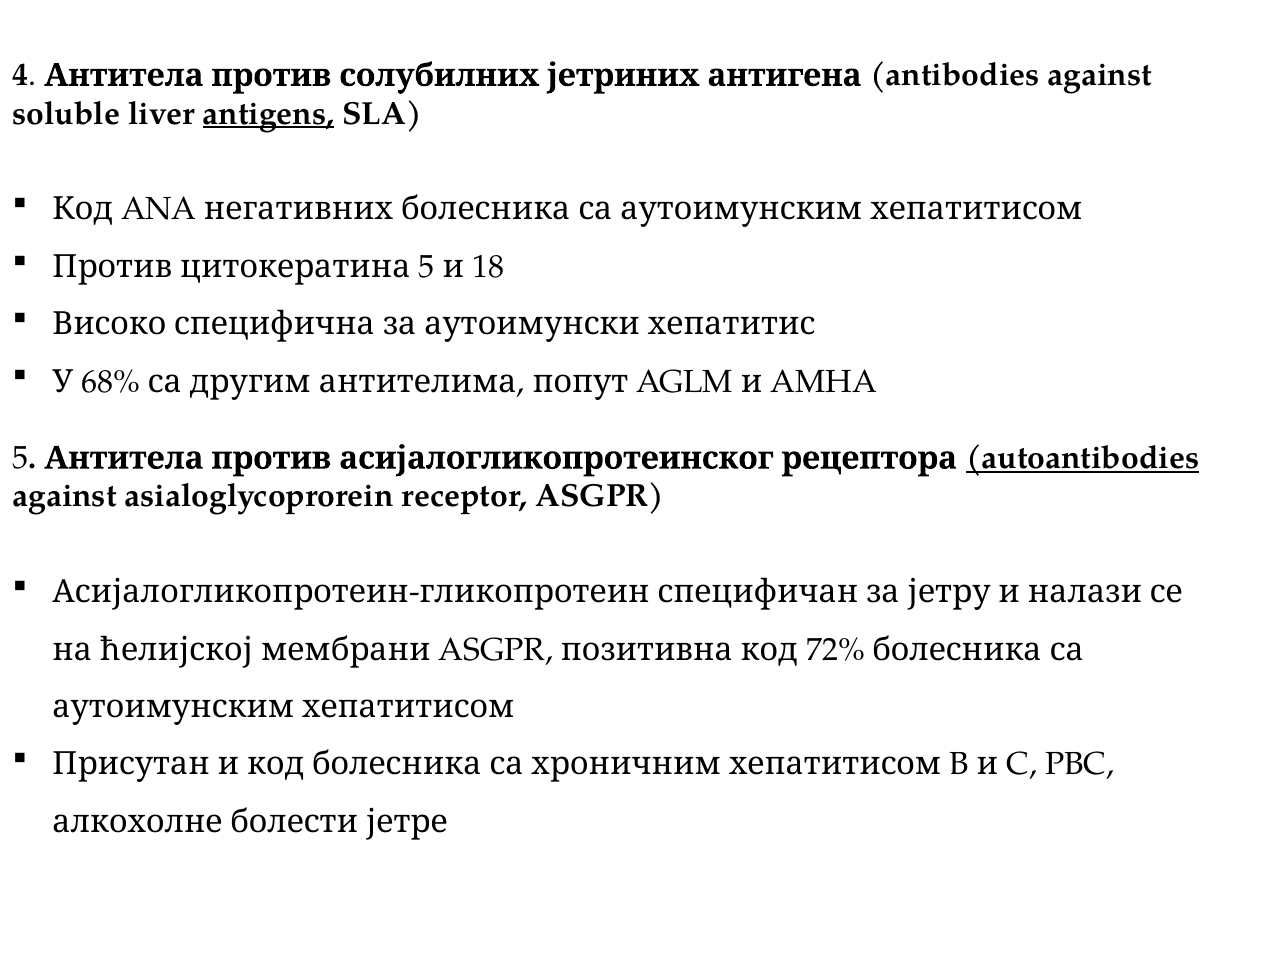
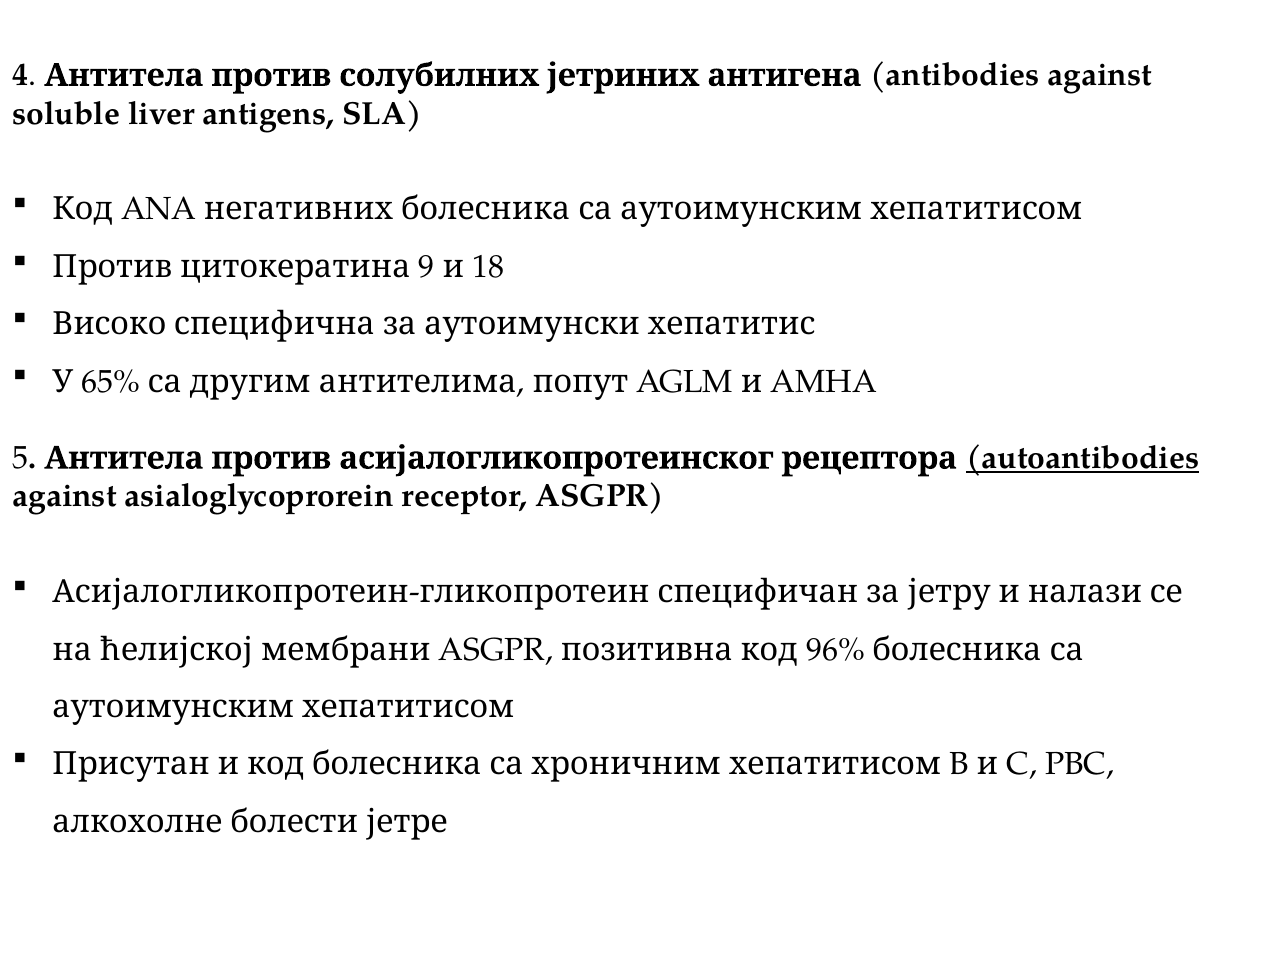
antigens underline: present -> none (269, 114)
5: 5 -> 9 (427, 267)
68%: 68% -> 65% (110, 382)
72%: 72% -> 96% (836, 650)
